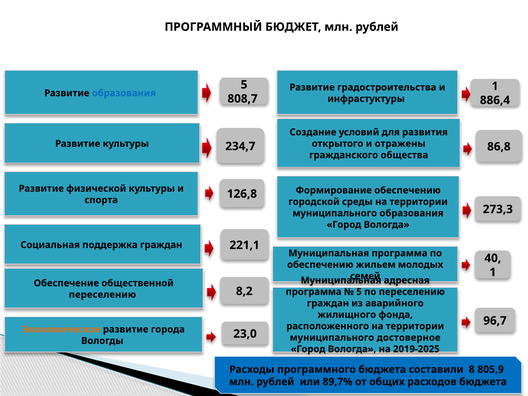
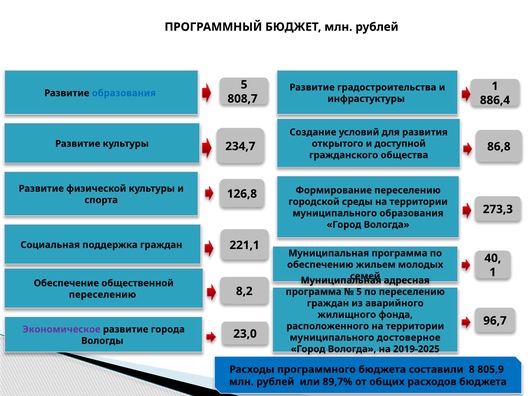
отражены: отражены -> доступной (400, 144)
Формирование обеспечению: обеспечению -> переселению (407, 190)
Экономическое colour: orange -> purple (62, 329)
